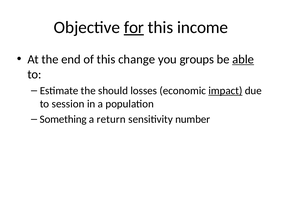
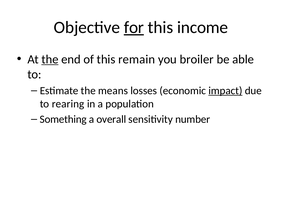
the underline: none -> present (50, 59)
change: change -> remain (137, 59)
groups: groups -> broiler (197, 59)
able underline: present -> none (243, 59)
should: should -> means (113, 90)
session: session -> rearing (68, 104)
return: return -> overall (111, 119)
